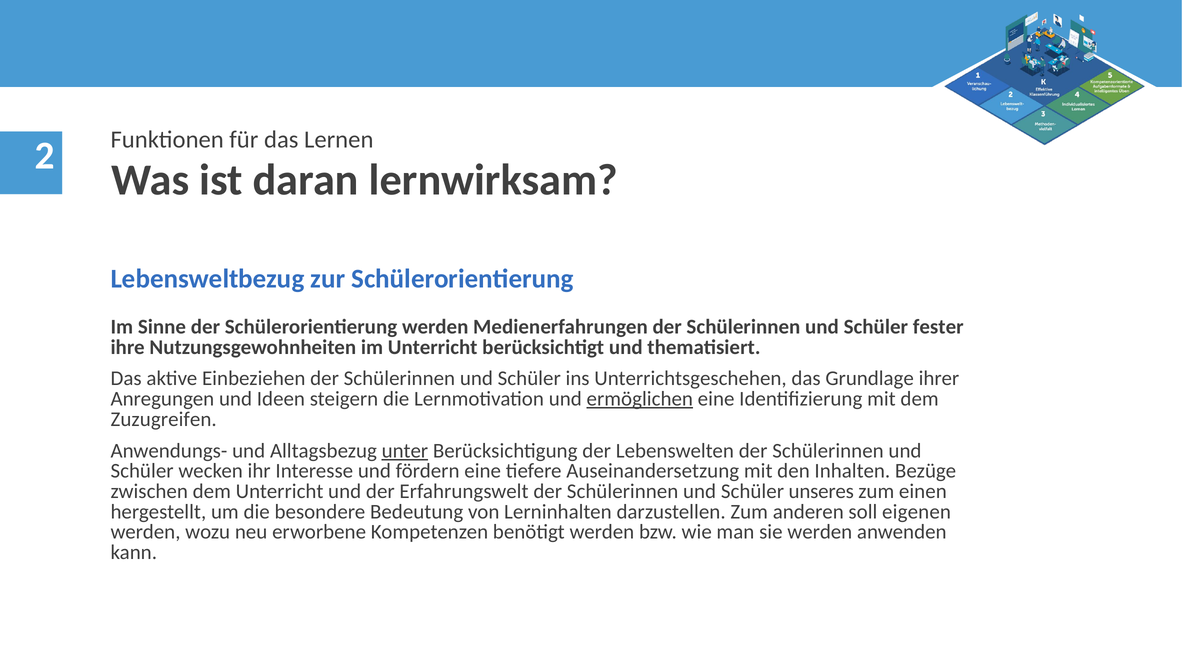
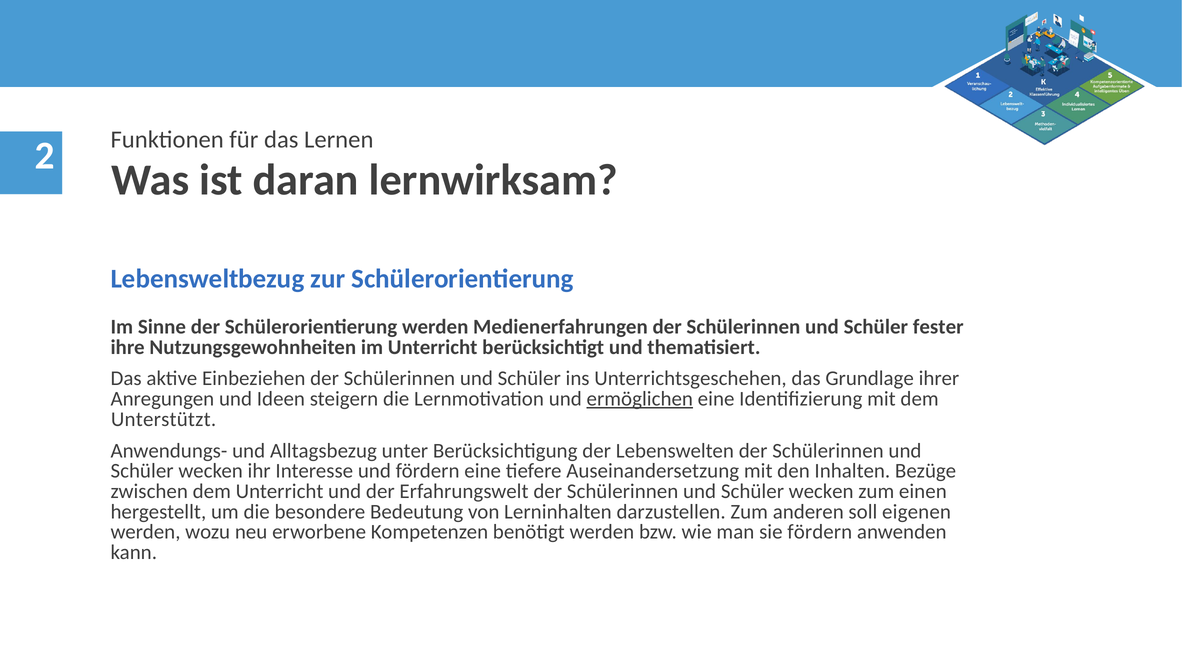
Zuzugreifen: Zuzugreifen -> Unterstützt (164, 419)
unter underline: present -> none (405, 451)
unseres: unseres -> wecken (821, 492)
sie werden: werden -> fördern (820, 532)
